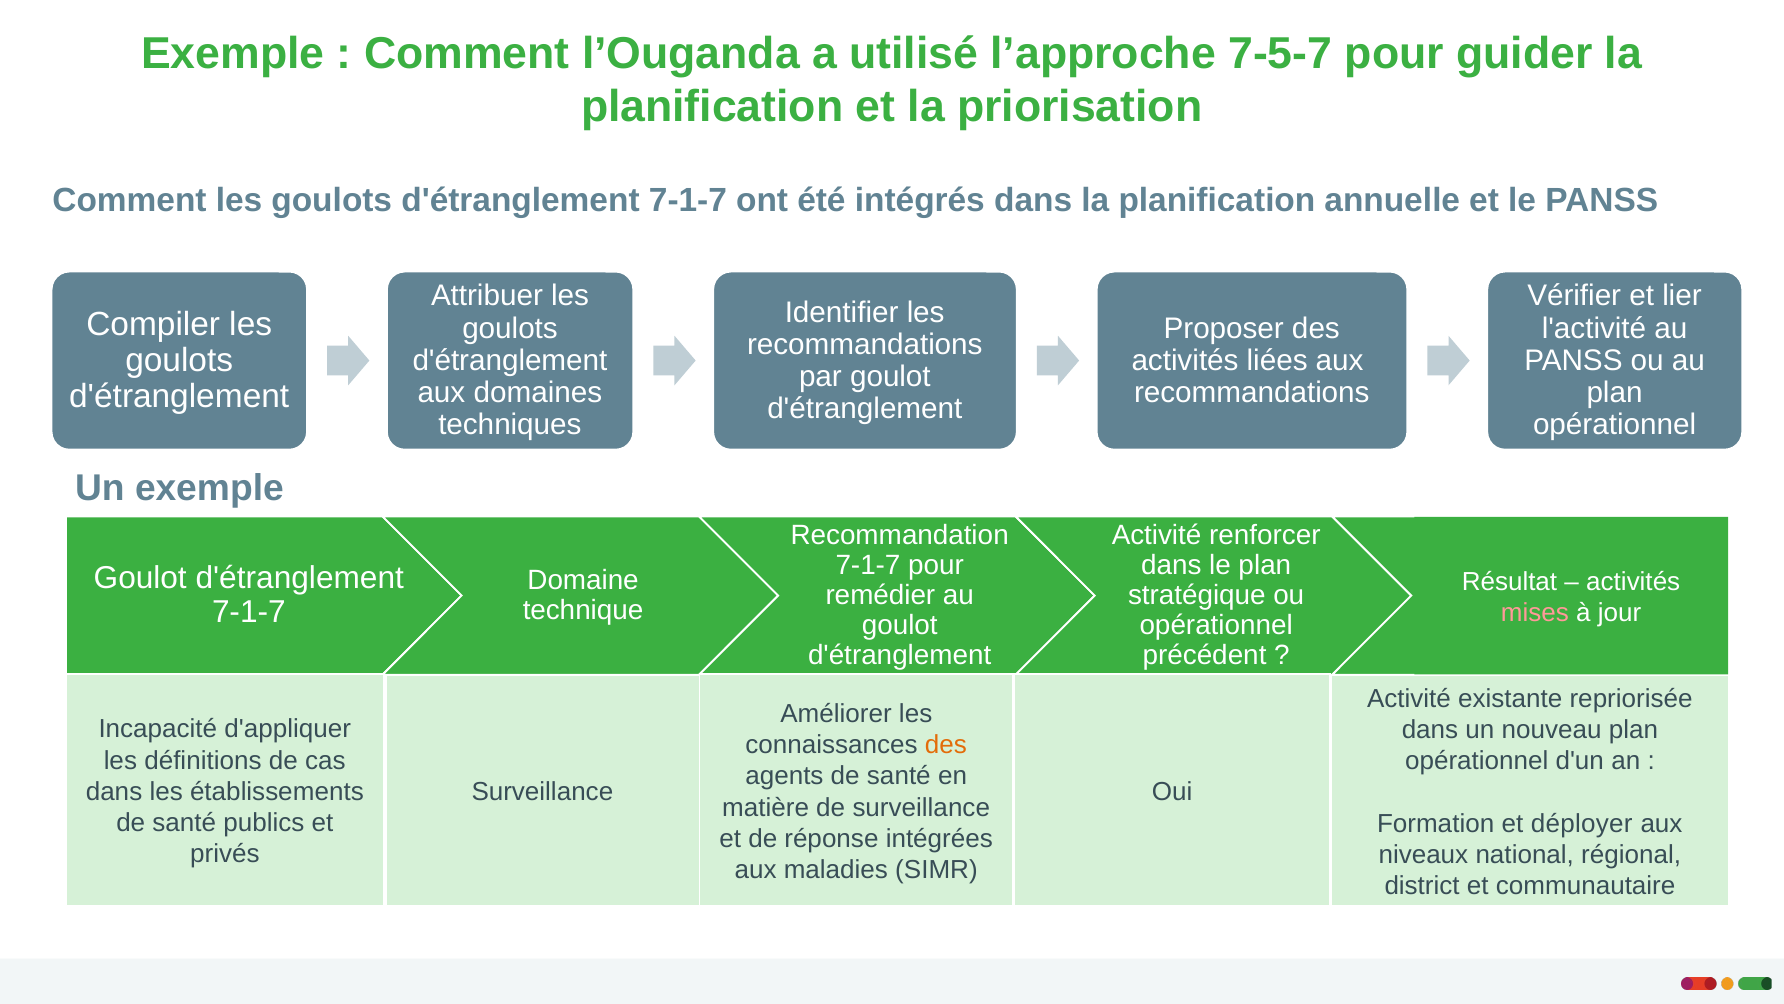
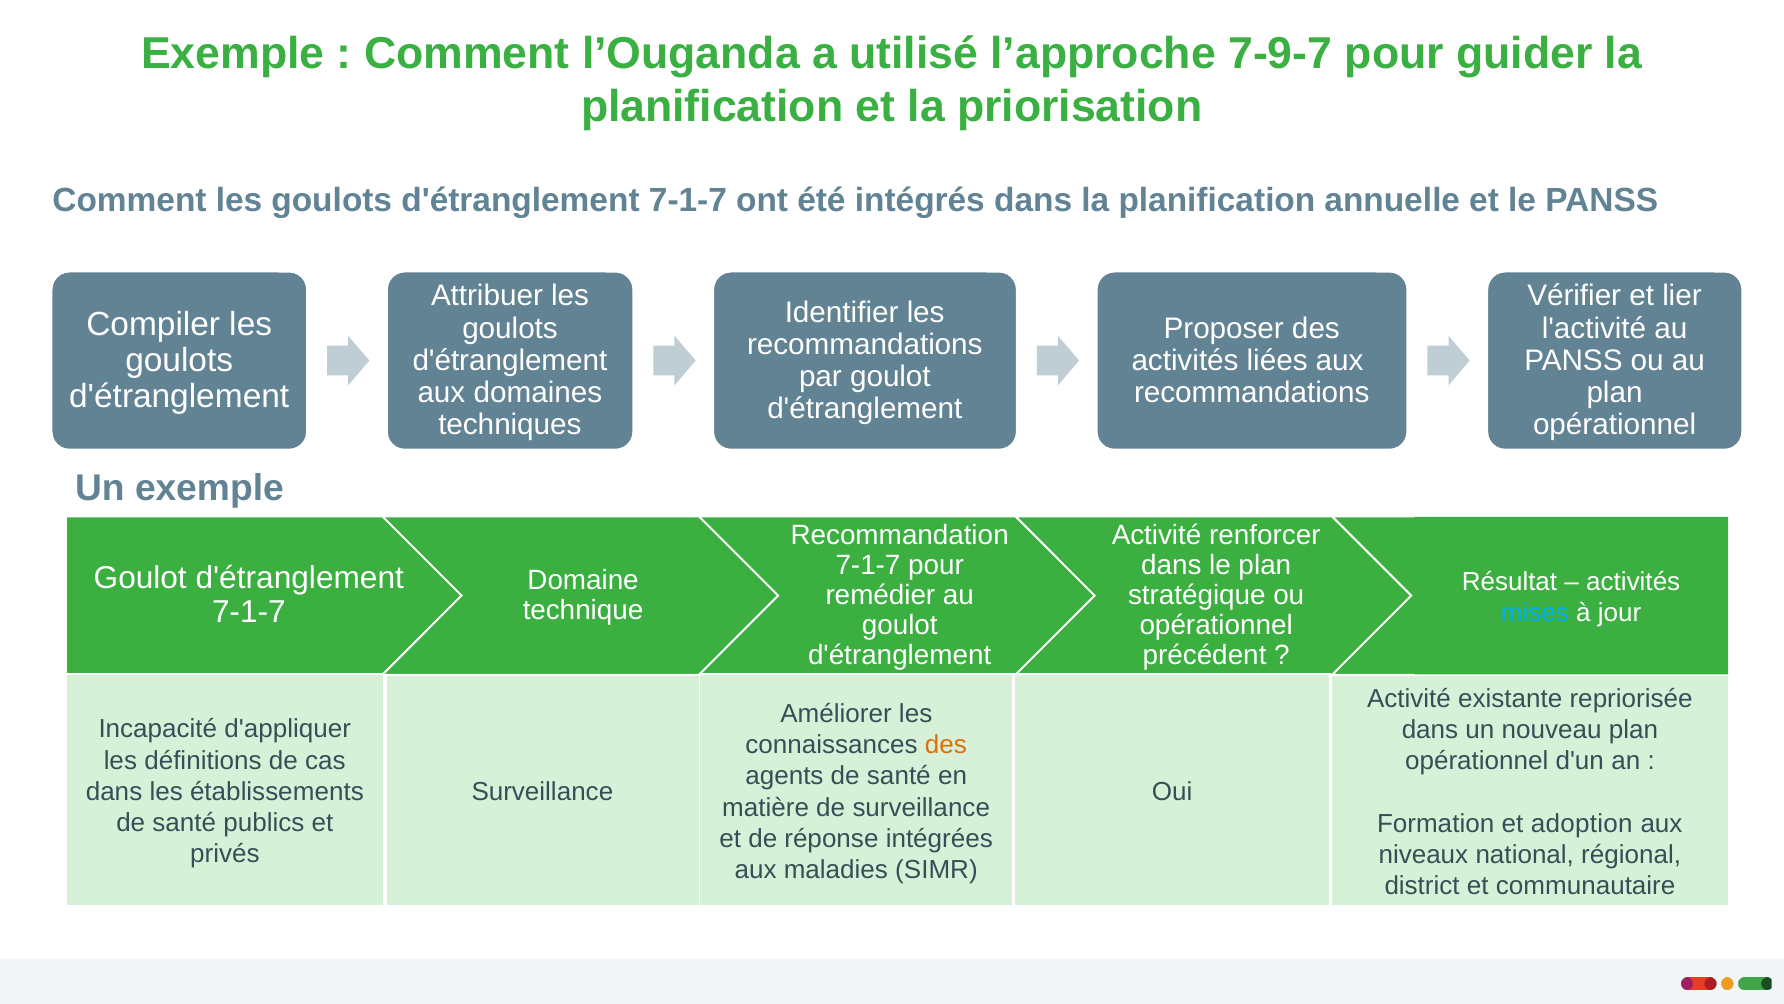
7-5-7: 7-5-7 -> 7-9-7 (1280, 53)
mises colour: pink -> light blue (1535, 613)
déployer: déployer -> adoption (1582, 823)
